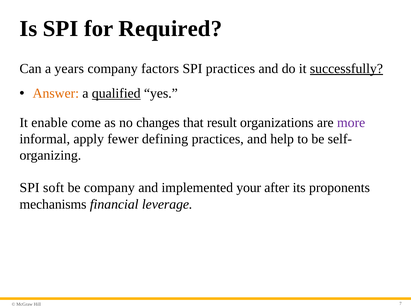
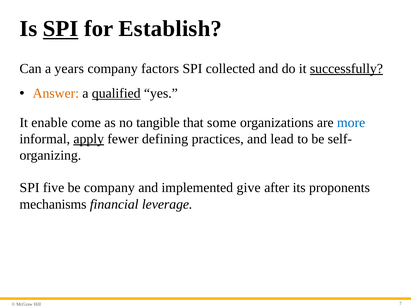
SPI underline: none -> present (61, 29)
Required: Required -> Establish (170, 29)
SPI practices: practices -> collected (230, 69)
changes: changes -> tangible (158, 123)
result: result -> some (222, 123)
more colour: purple -> blue (351, 123)
apply underline: none -> present (89, 139)
help: help -> lead (282, 139)
soft: soft -> five (54, 188)
your: your -> give (249, 188)
